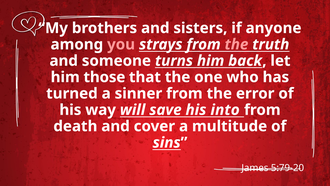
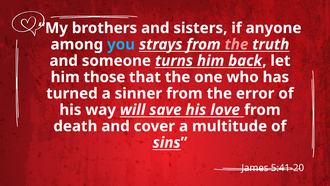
you colour: pink -> light blue (121, 44)
into: into -> love (225, 110)
5:79-20: 5:79-20 -> 5:41-20 (287, 168)
